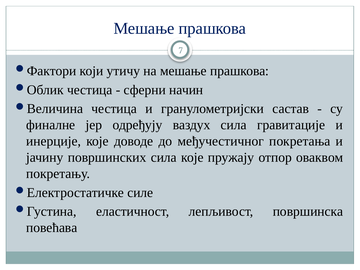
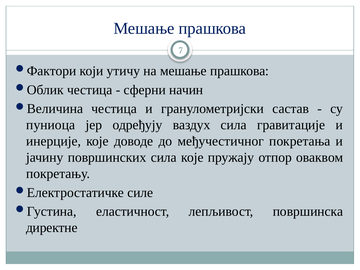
финалне: финалне -> пуниоца (51, 125)
повећава: повећава -> директне (52, 228)
